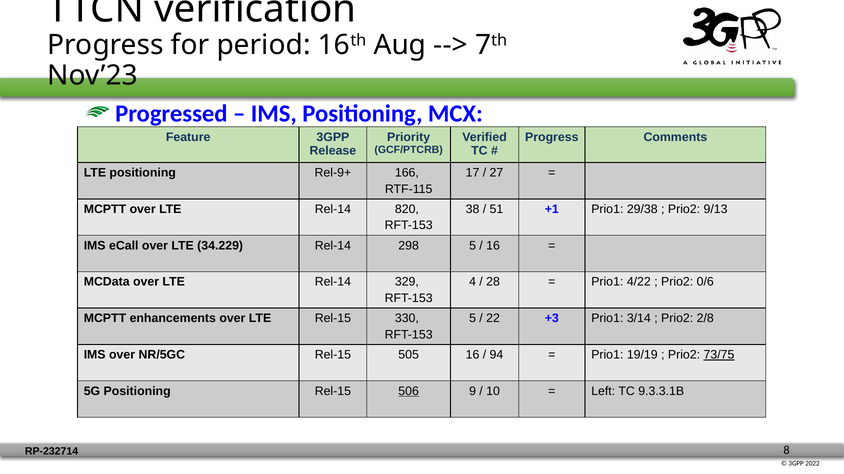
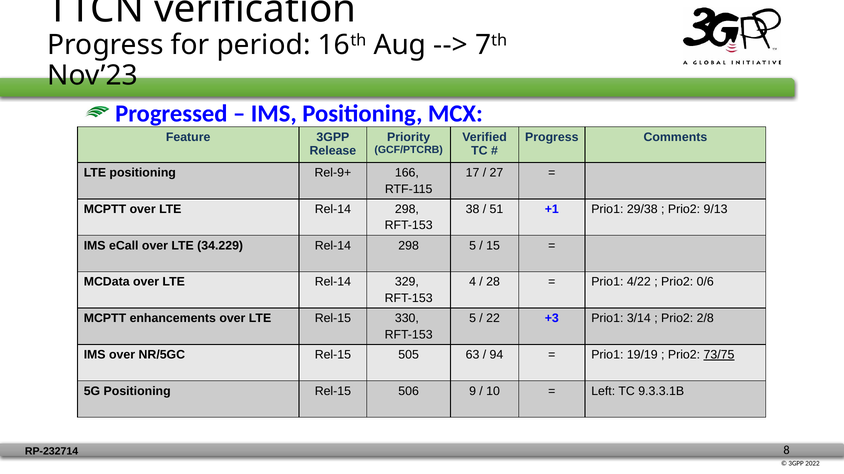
LTE Rel-14 820: 820 -> 298 (407, 209)
16: 16 -> 15 (493, 246)
505 16: 16 -> 63 (473, 355)
506 underline: present -> none (409, 392)
